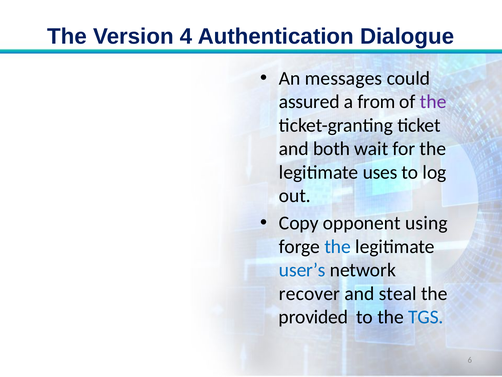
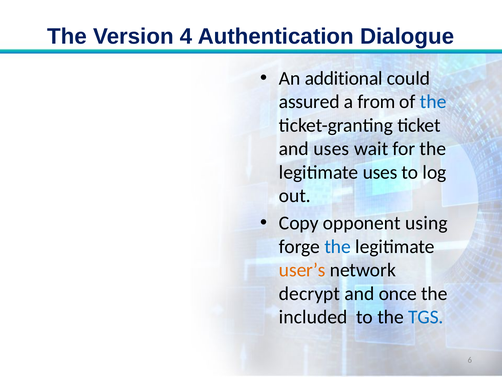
messages: messages -> additional (344, 78)
the colour: purple -> blue (433, 102)
and both: both -> uses (331, 149)
user’s colour: blue -> orange (302, 270)
recover: recover -> decrypt (310, 293)
steal: steal -> once (398, 293)
provided: provided -> included (313, 317)
